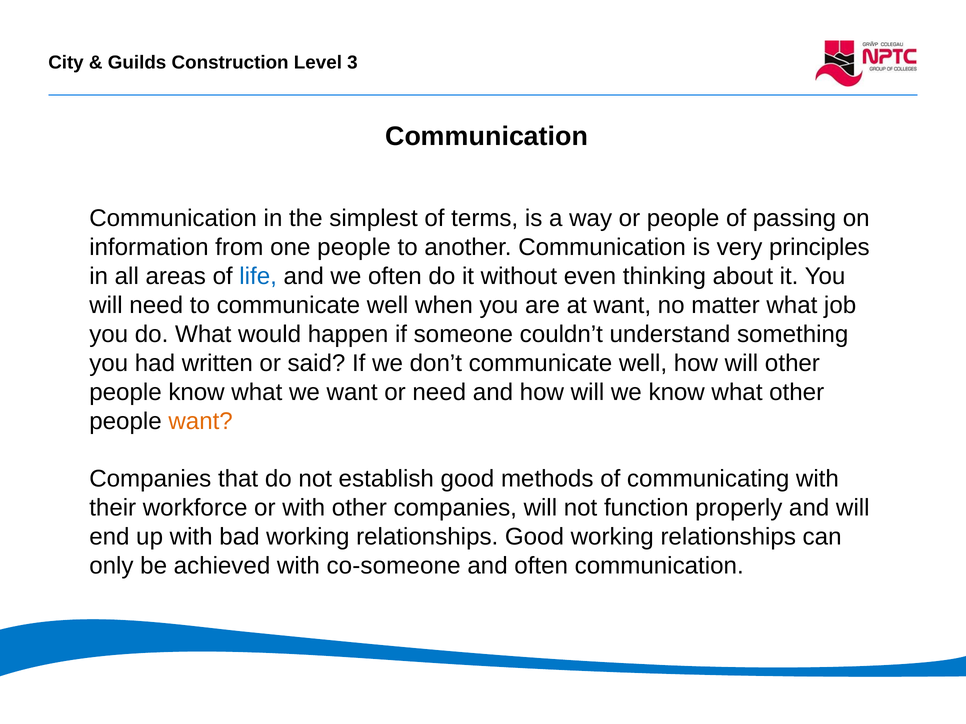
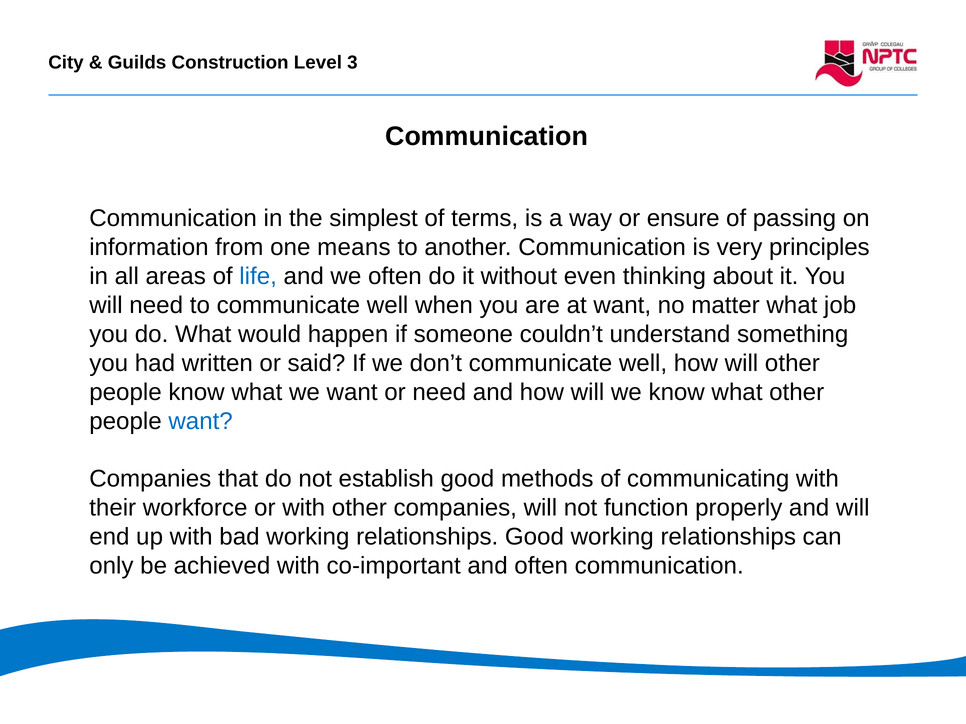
or people: people -> ensure (683, 218)
one people: people -> means (354, 247)
want colour: orange -> blue (201, 421)
co-someone: co-someone -> co-important (394, 566)
